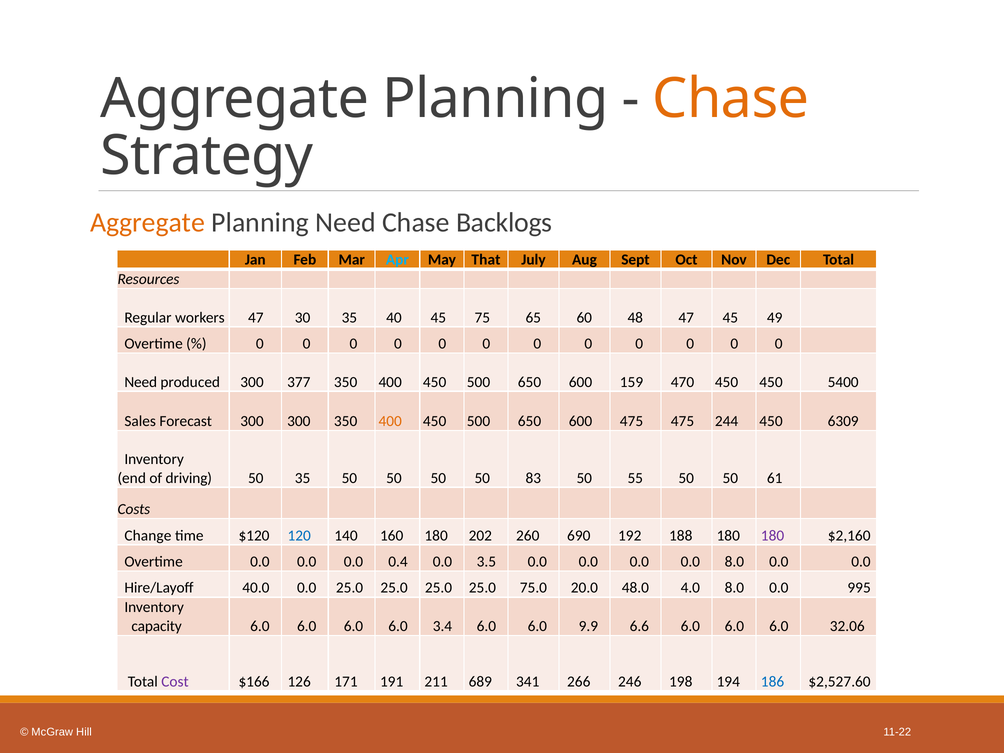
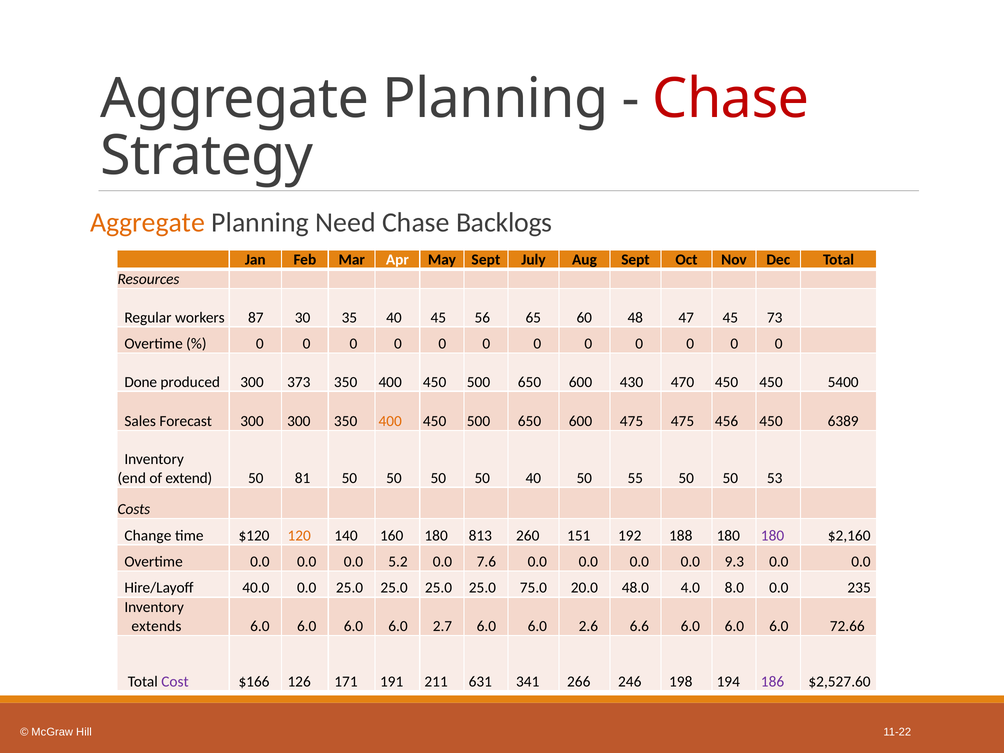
Chase colour: orange -> red (731, 99)
Apr colour: light blue -> white (397, 260)
May That: That -> Sept (486, 260)
workers 47: 47 -> 87 (256, 318)
75: 75 -> 56 (482, 318)
49: 49 -> 73 (775, 318)
Need: Need -> Done (141, 382)
377: 377 -> 373 (299, 382)
159: 159 -> 430 (631, 382)
244: 244 -> 456 (727, 421)
6309: 6309 -> 6389 (843, 421)
driving: driving -> extend (189, 478)
50 35: 35 -> 81 (303, 478)
50 83: 83 -> 40 (533, 478)
61: 61 -> 53 (775, 478)
120 colour: blue -> orange (299, 536)
202: 202 -> 813 (480, 536)
690: 690 -> 151 (579, 536)
0.4: 0.4 -> 5.2 (398, 562)
3.5: 3.5 -> 7.6 (486, 562)
0.0 8.0: 8.0 -> 9.3 (734, 562)
995: 995 -> 235 (859, 588)
capacity: capacity -> extends (156, 626)
3.4: 3.4 -> 2.7 (442, 626)
9.9: 9.9 -> 2.6 (588, 626)
32.06: 32.06 -> 72.66 (847, 626)
689: 689 -> 631 (480, 681)
186 colour: blue -> purple (773, 681)
